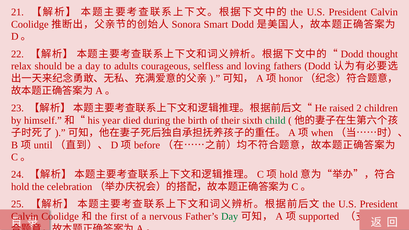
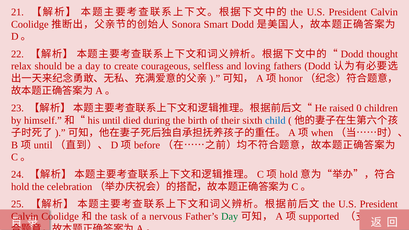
adults: adults -> create (126, 66)
2: 2 -> 0 (359, 108)
year: year -> until (111, 120)
child colour: green -> blue (275, 120)
first: first -> task (119, 217)
